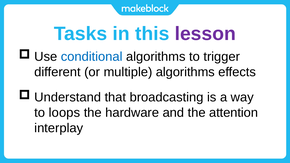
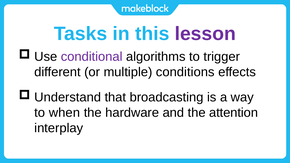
conditional colour: blue -> purple (92, 57)
multiple algorithms: algorithms -> conditions (185, 72)
loops: loops -> when (64, 113)
